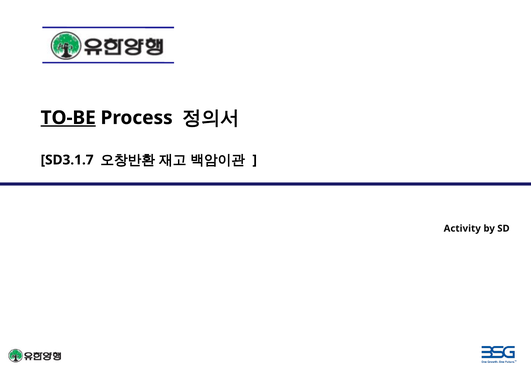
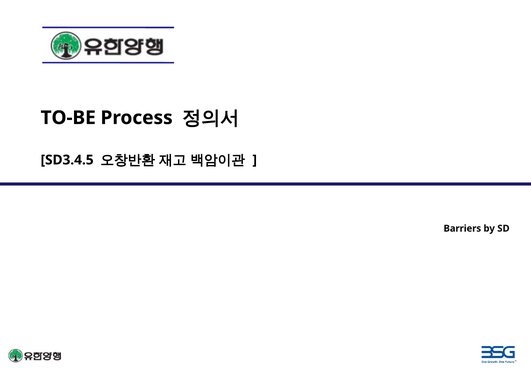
TO-BE underline: present -> none (68, 118)
SD3.1.7: SD3.1.7 -> SD3.4.5 (67, 160)
Activity: Activity -> Barriers (462, 228)
